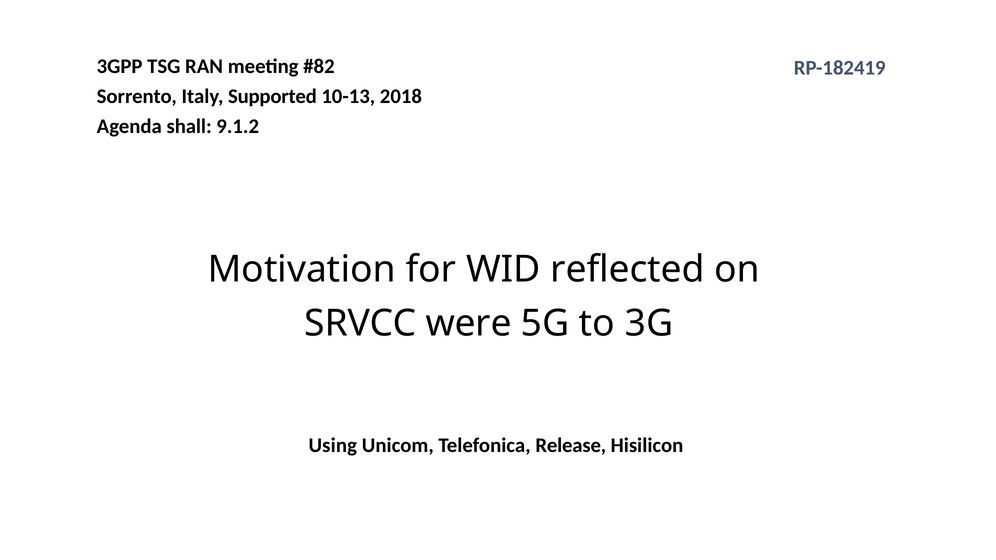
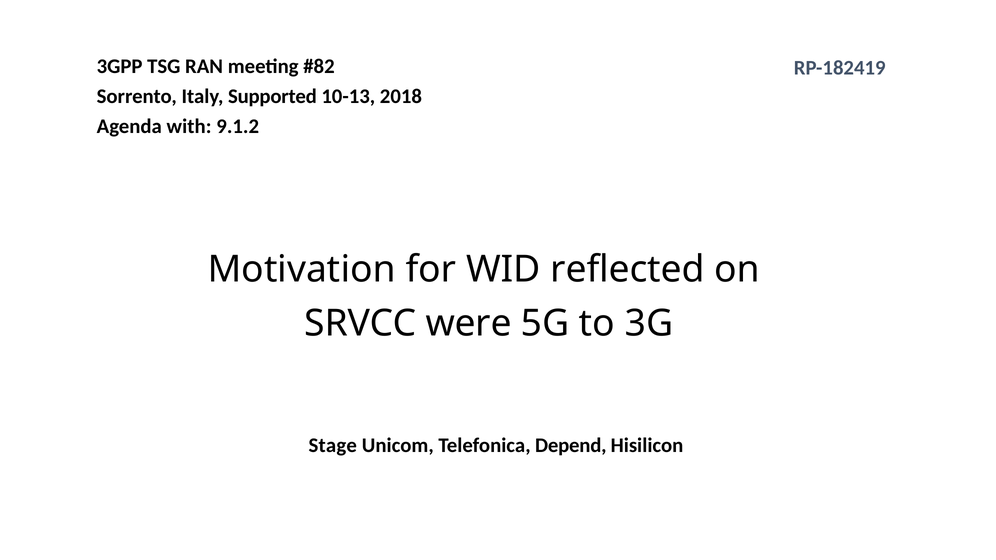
shall: shall -> with (189, 126)
Using: Using -> Stage (333, 446)
Release: Release -> Depend (571, 446)
